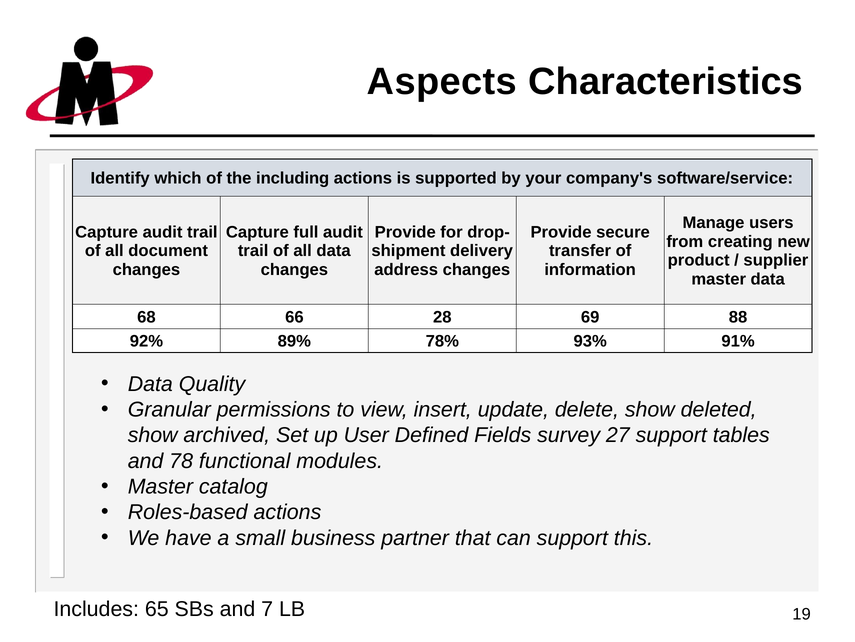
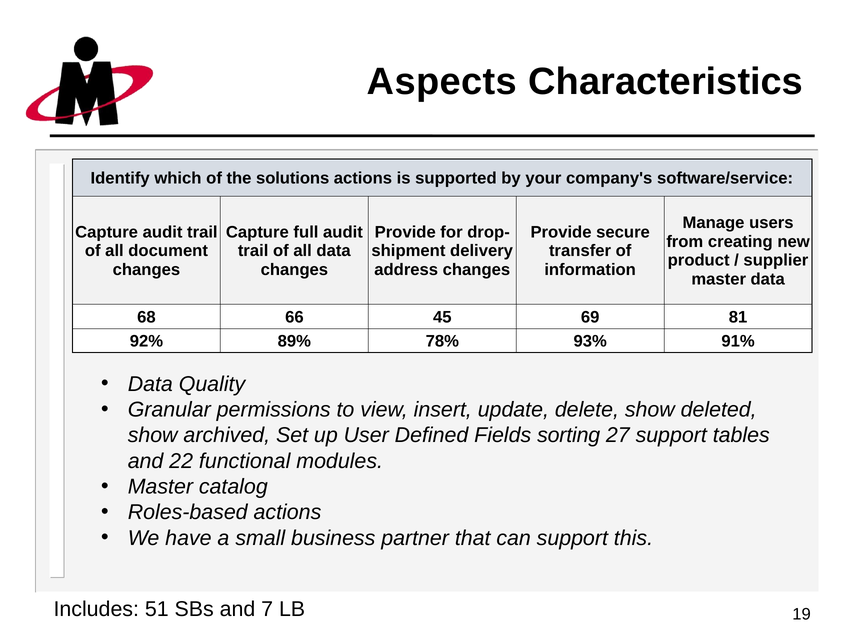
including: including -> solutions (293, 178)
28: 28 -> 45 (442, 317)
88: 88 -> 81 (738, 317)
survey: survey -> sorting (569, 435)
78: 78 -> 22 (181, 461)
65: 65 -> 51 (157, 608)
